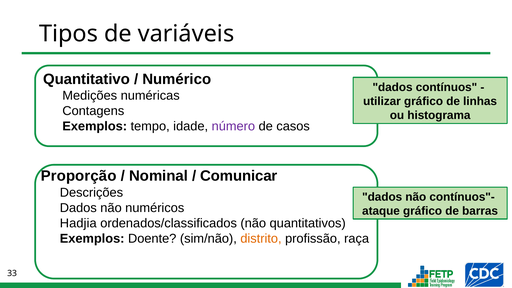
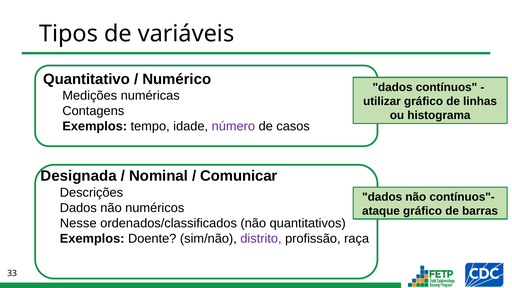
Proporção: Proporção -> Designada (79, 176)
Hadjia: Hadjia -> Nesse (78, 223)
distrito colour: orange -> purple (261, 239)
